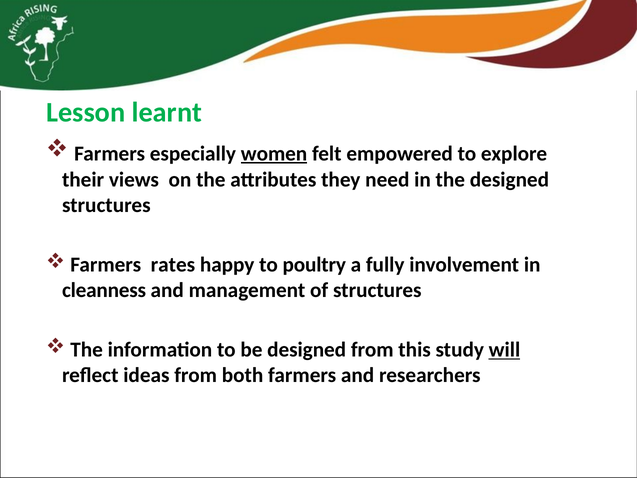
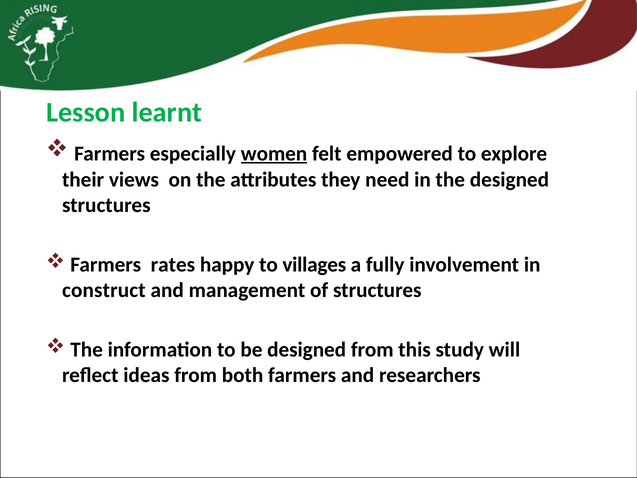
poultry: poultry -> villages (314, 265)
cleanness: cleanness -> construct (104, 290)
will underline: present -> none (504, 350)
